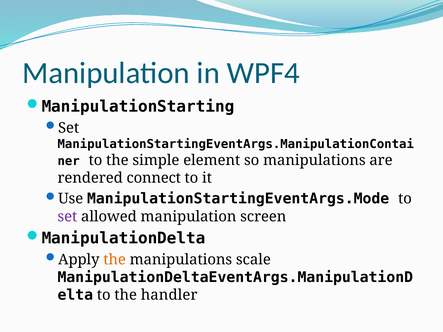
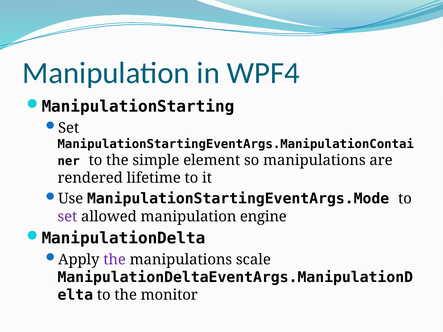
connect: connect -> lifetime (154, 178)
screen: screen -> engine (263, 217)
the colour: orange -> purple (115, 260)
handler: handler -> monitor (169, 295)
